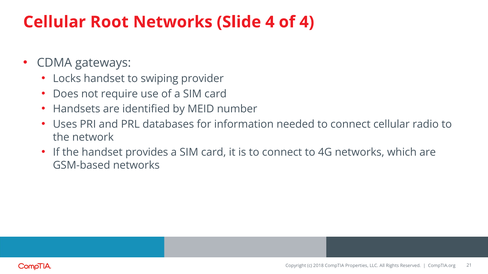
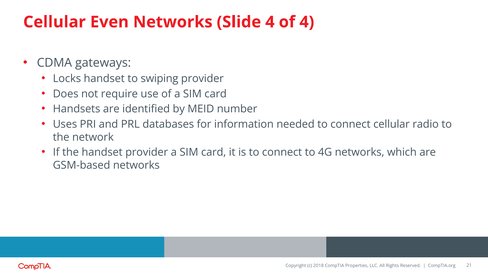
Root: Root -> Even (109, 22)
handset provides: provides -> provider (147, 153)
